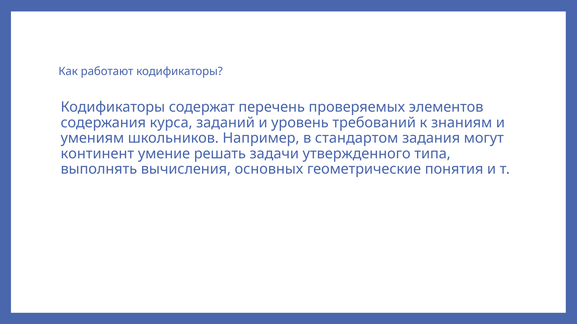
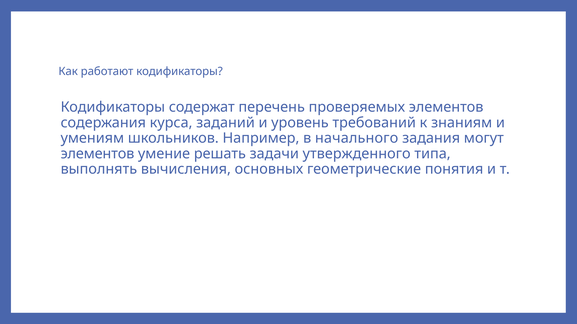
стандартом: стандартом -> начального (357, 138)
континент: континент -> элементов (97, 154)
